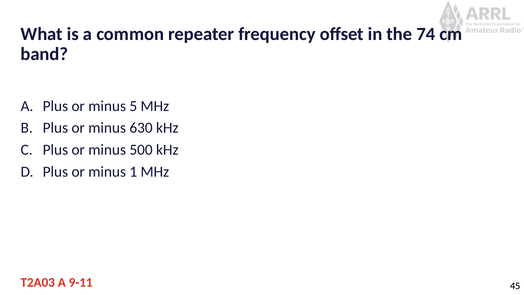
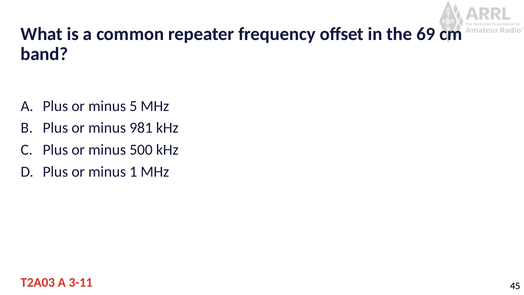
74: 74 -> 69 (426, 34)
630: 630 -> 981 (141, 128)
9-11: 9-11 -> 3-11 (81, 282)
